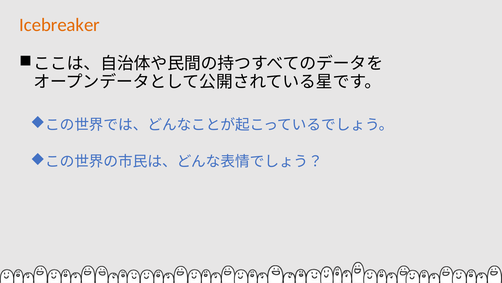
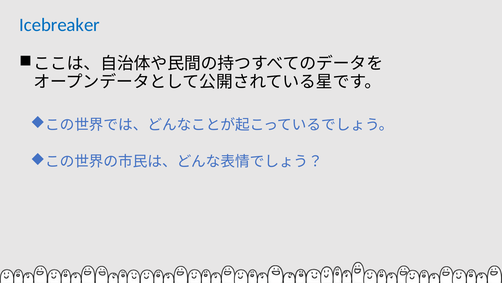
Icebreaker colour: orange -> blue (60, 25)
